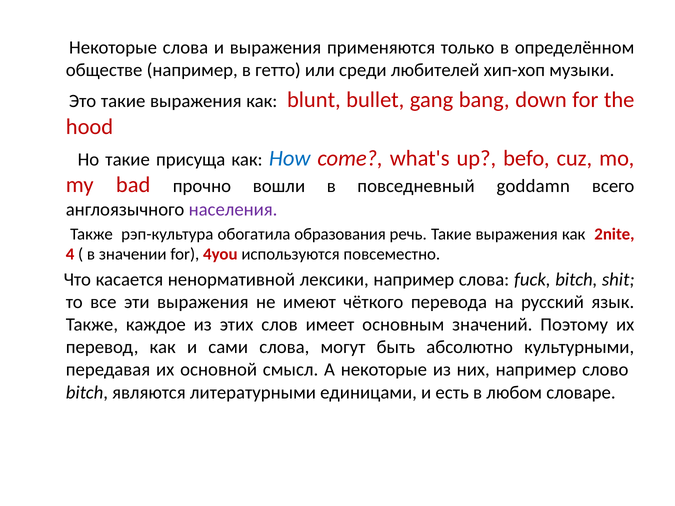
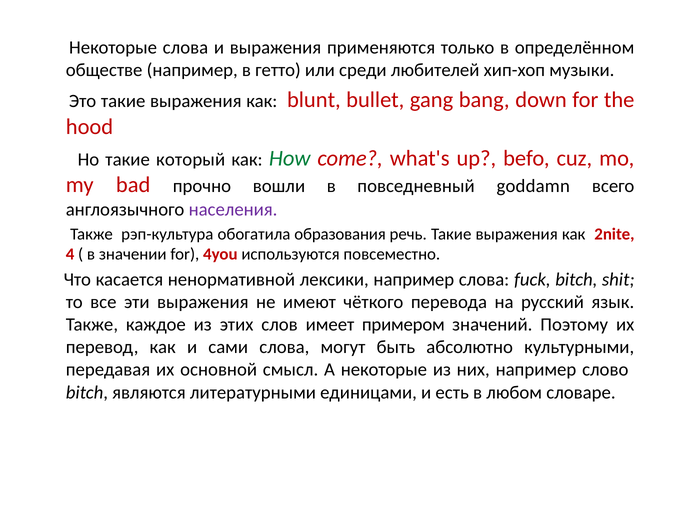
присуща: присуща -> который (191, 159)
How colour: blue -> green (290, 158)
основным: основным -> примером (403, 325)
